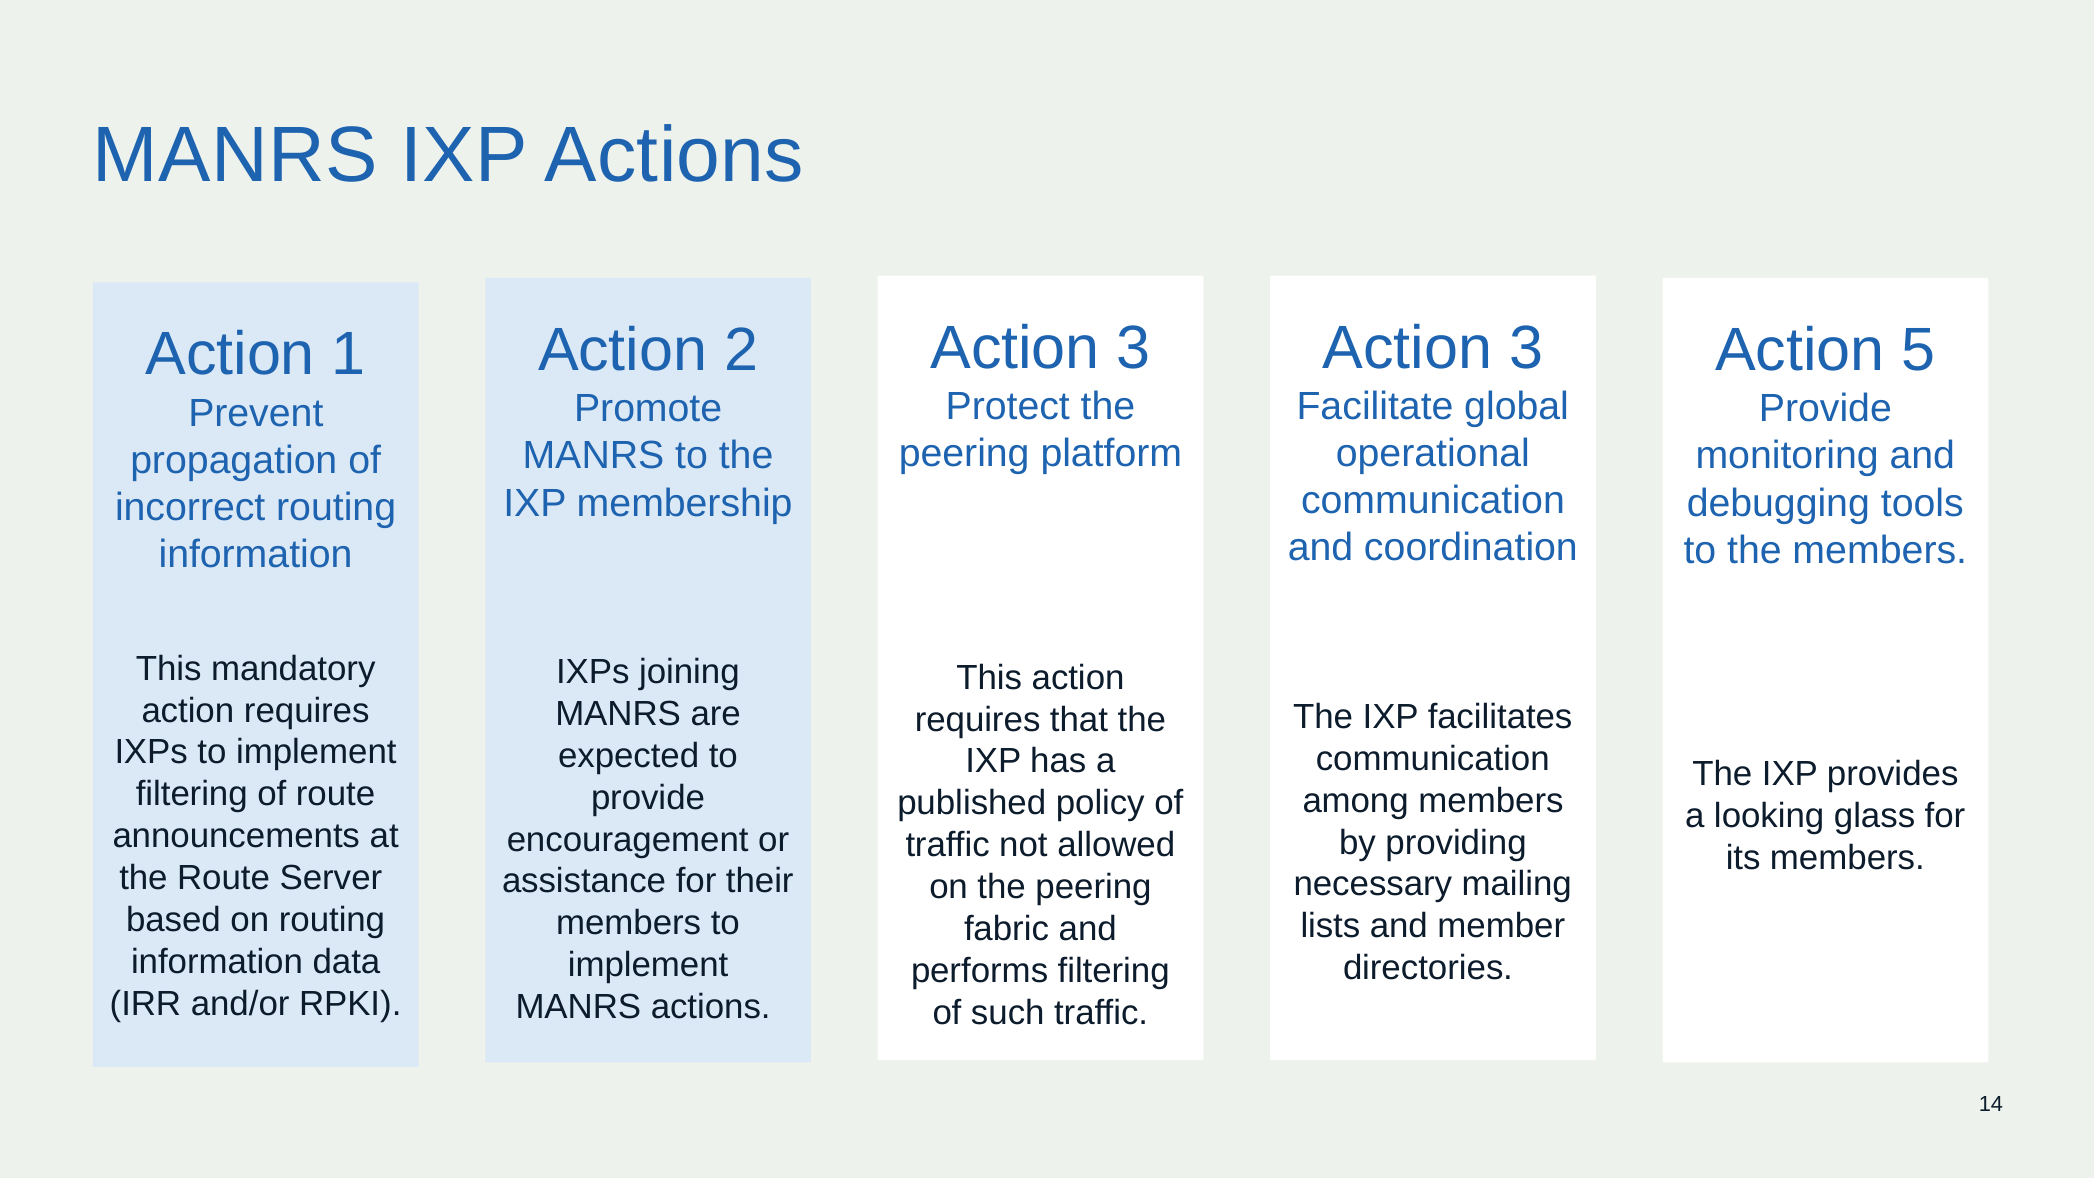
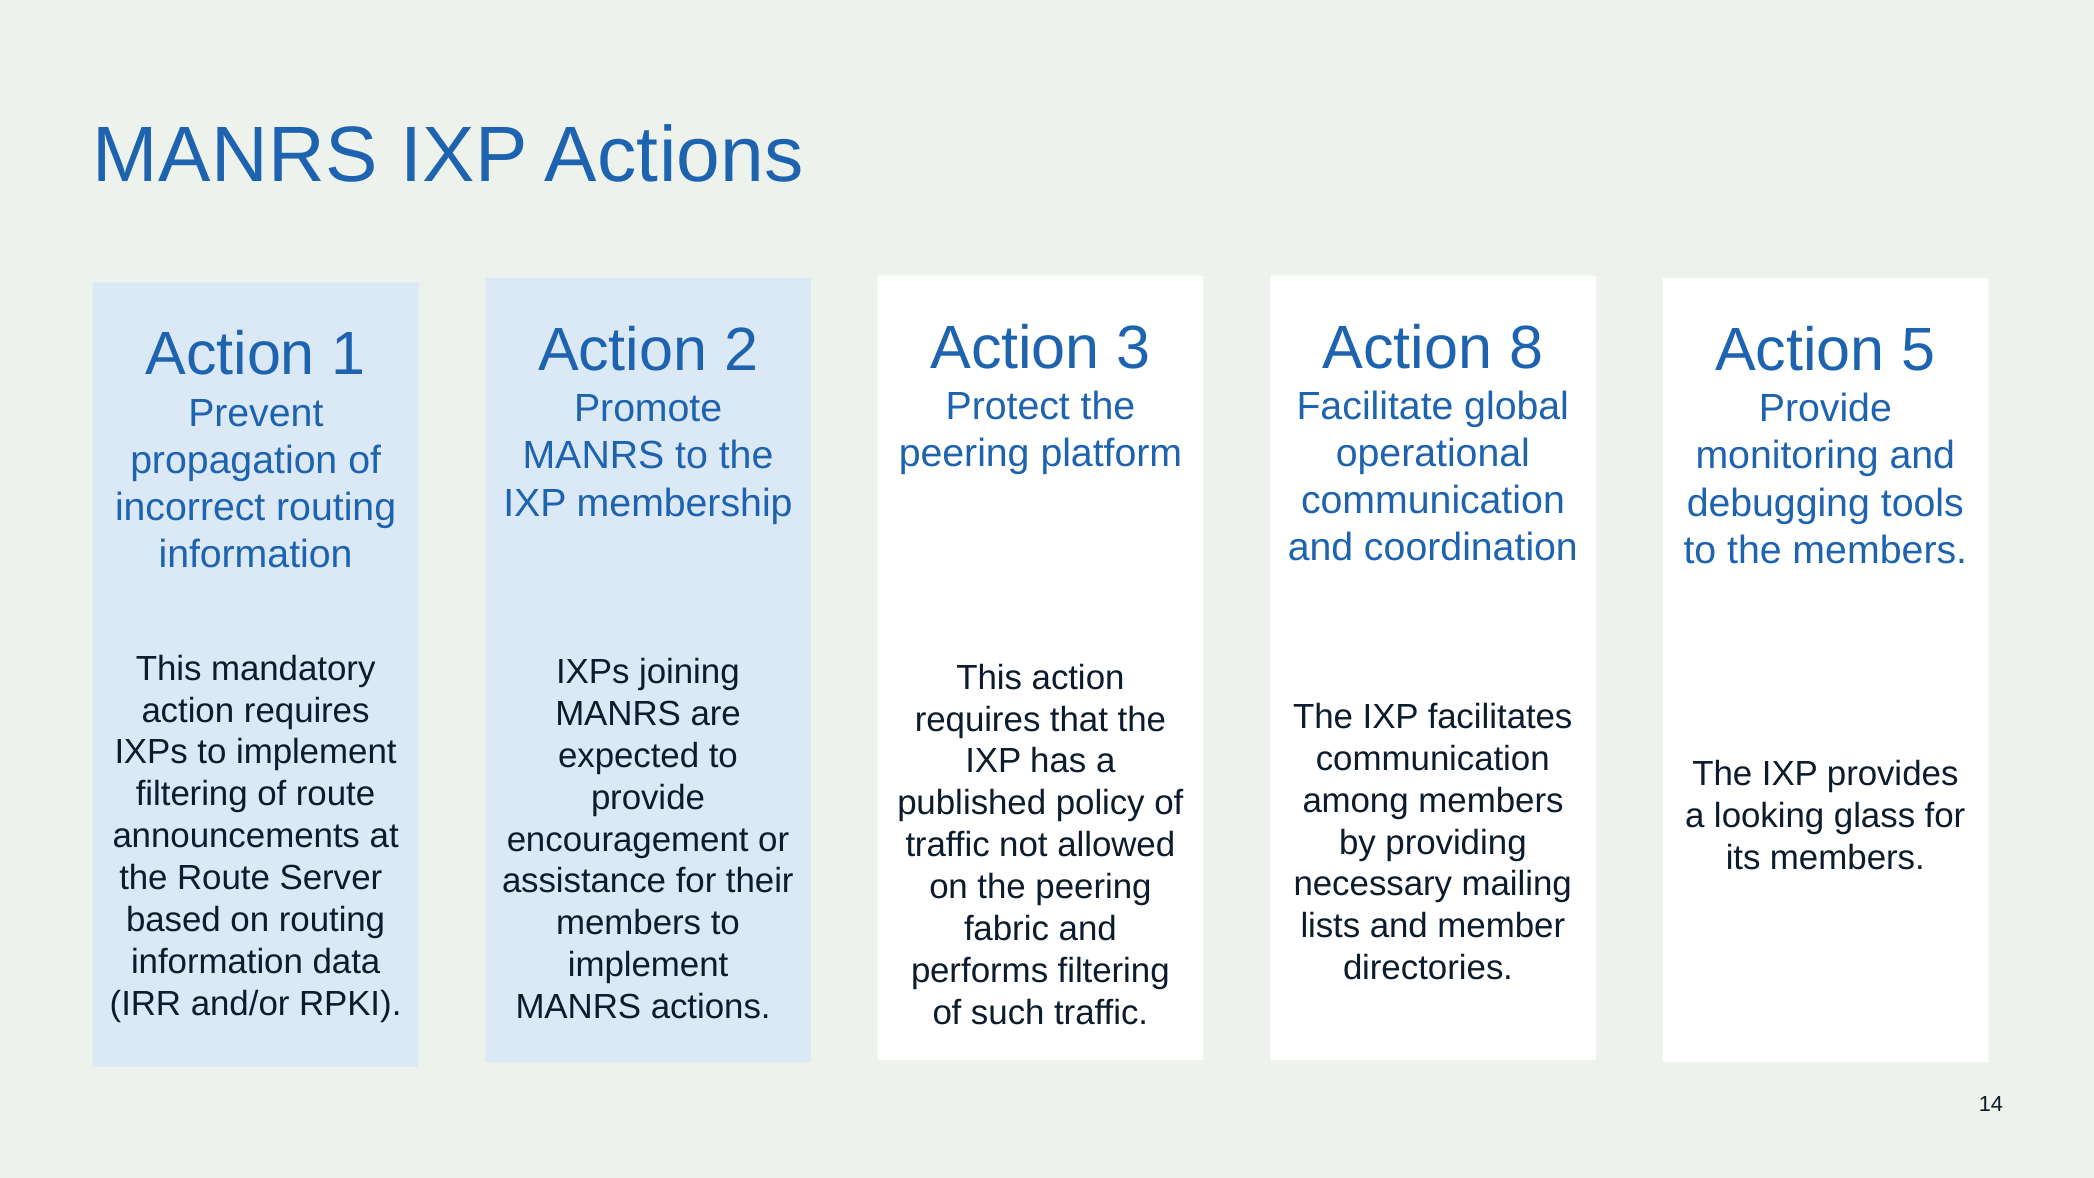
3: 3 -> 8 (1526, 348)
